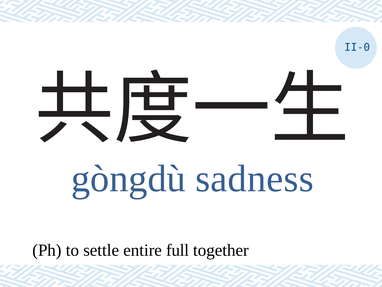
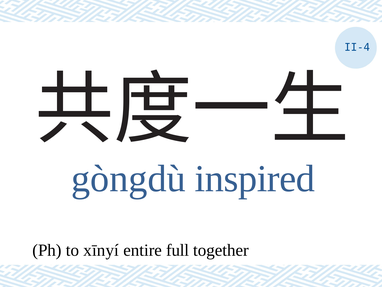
II-0: II-0 -> II-4 (357, 47)
sadness: sadness -> inspired (255, 178)
settle: settle -> xīnyí (101, 250)
